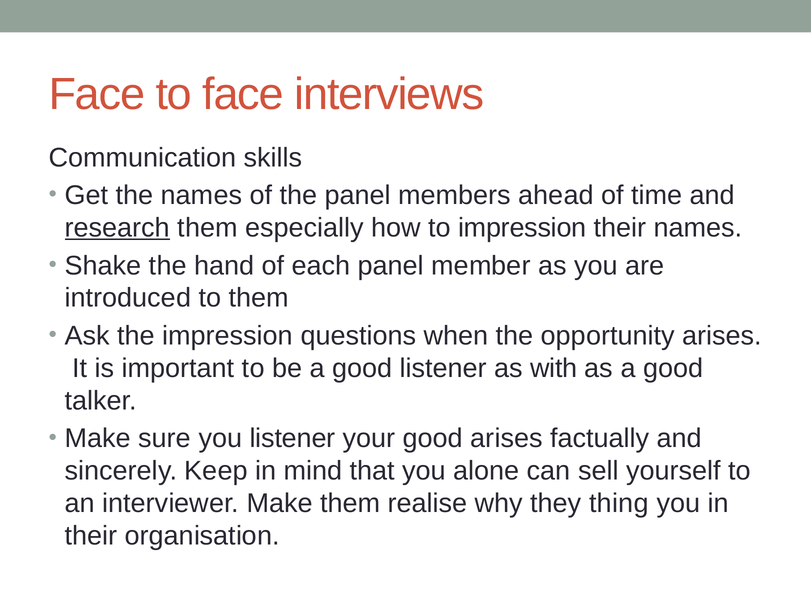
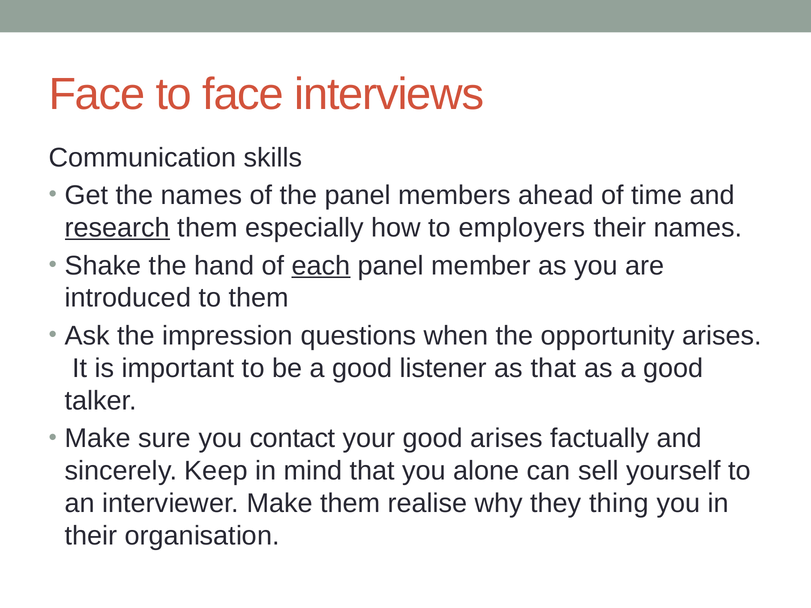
to impression: impression -> employers (522, 228)
each underline: none -> present (321, 266)
as with: with -> that (554, 368)
you listener: listener -> contact (293, 439)
